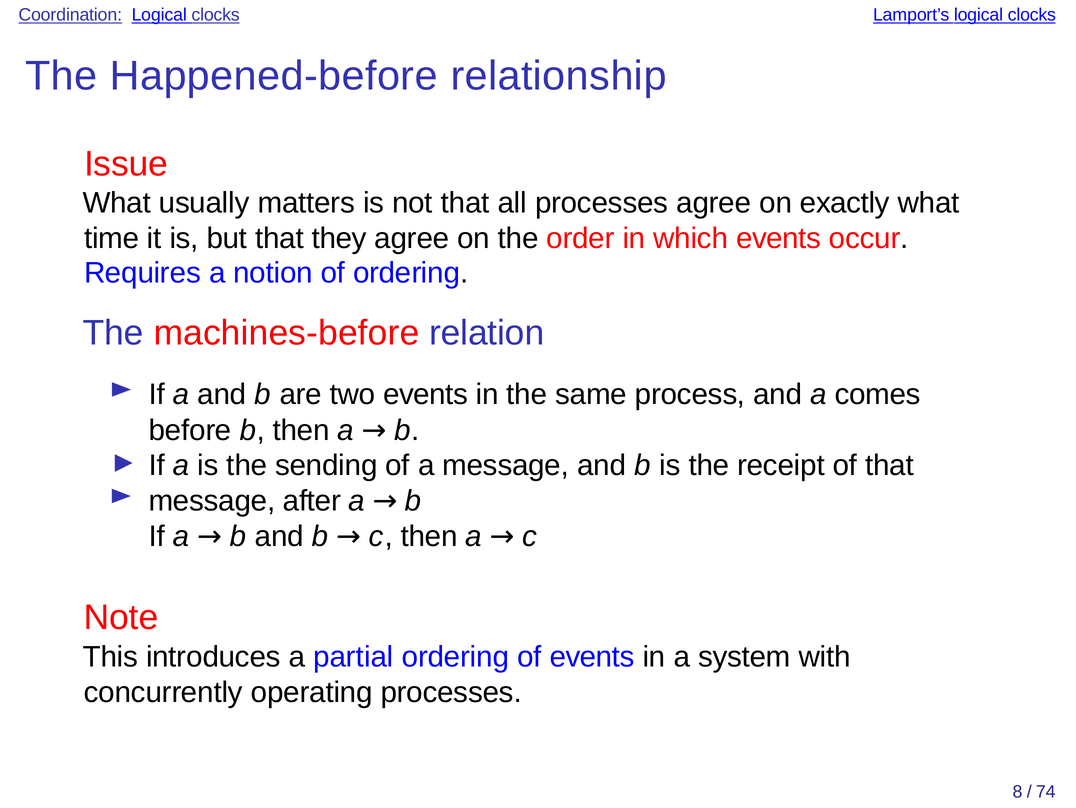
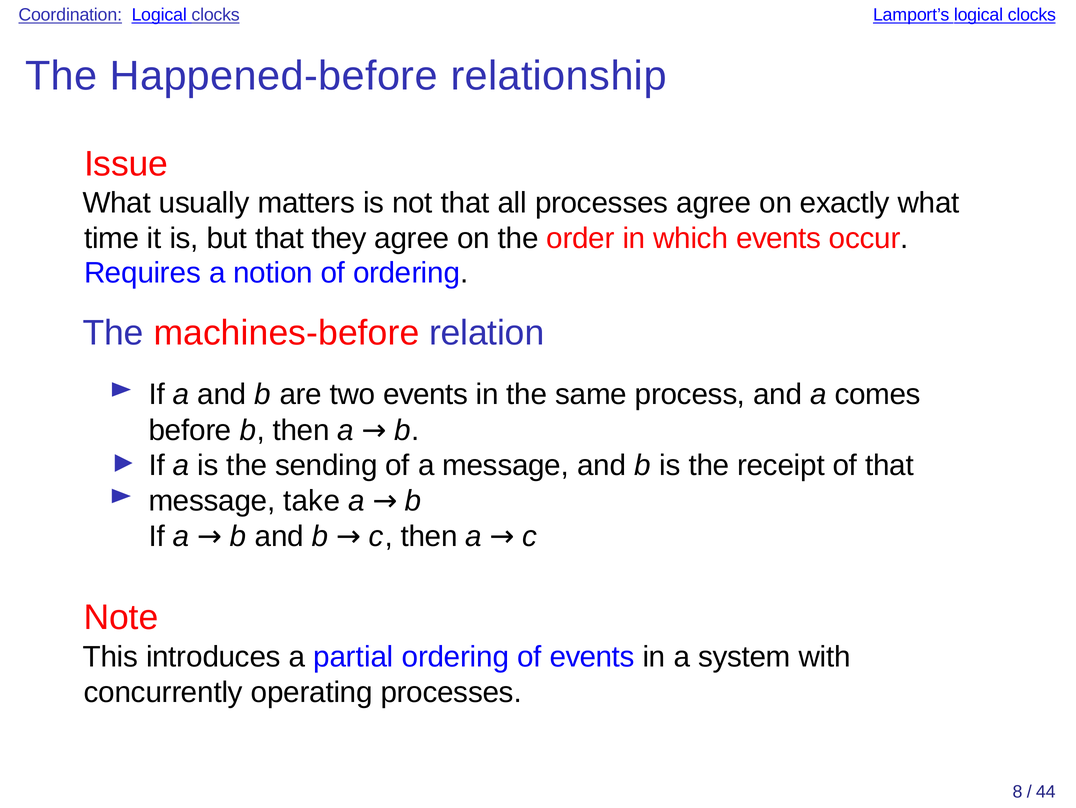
after: after -> take (312, 501)
74: 74 -> 44 (1046, 792)
